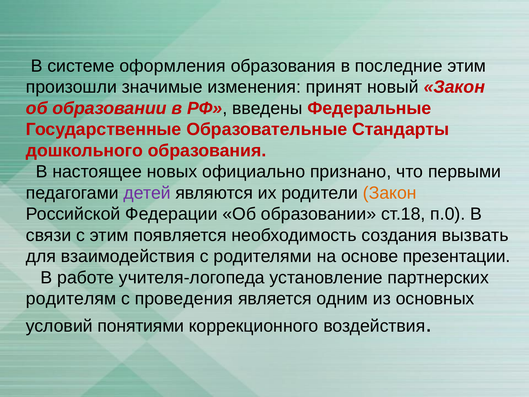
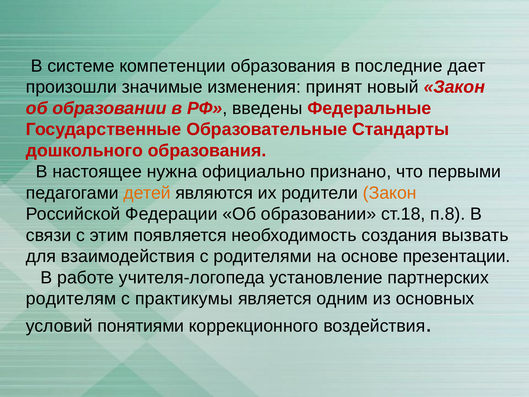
оформления: оформления -> компетенции (173, 66)
последние этим: этим -> дает (467, 66)
новых: новых -> нужна (172, 172)
детей colour: purple -> orange (147, 193)
п.0: п.0 -> п.8 (448, 214)
проведения: проведения -> практикумы (184, 299)
